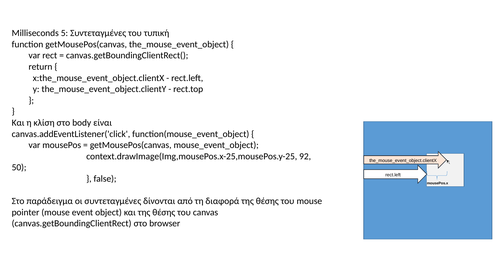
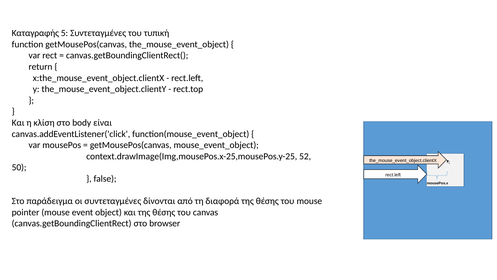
Milliseconds: Milliseconds -> Καταγραφής (35, 33)
92: 92 -> 52 (305, 156)
